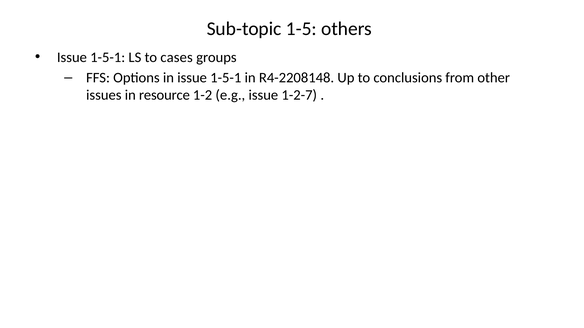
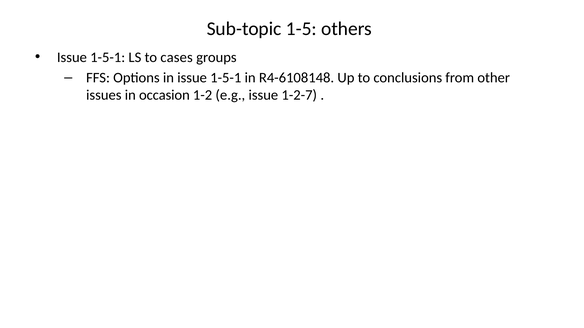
R4-2208148: R4-2208148 -> R4-6108148 (297, 78)
resource: resource -> occasion (164, 95)
